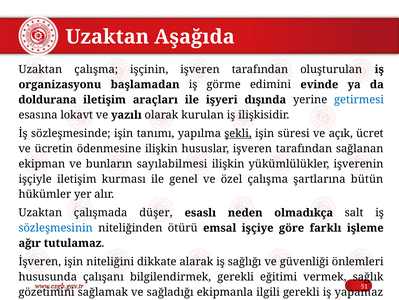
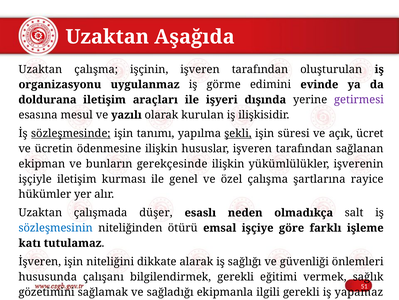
başlamadan: başlamadan -> uygulanmaz (145, 84)
getirmesi colour: blue -> purple (359, 100)
lokavt: lokavt -> mesul (77, 115)
sözleşmesinde underline: none -> present (71, 133)
sayılabilmesi: sayılabilmesi -> gerekçesinde (172, 163)
bütün: bütün -> rayice (367, 179)
ağır: ağır -> katı (30, 243)
